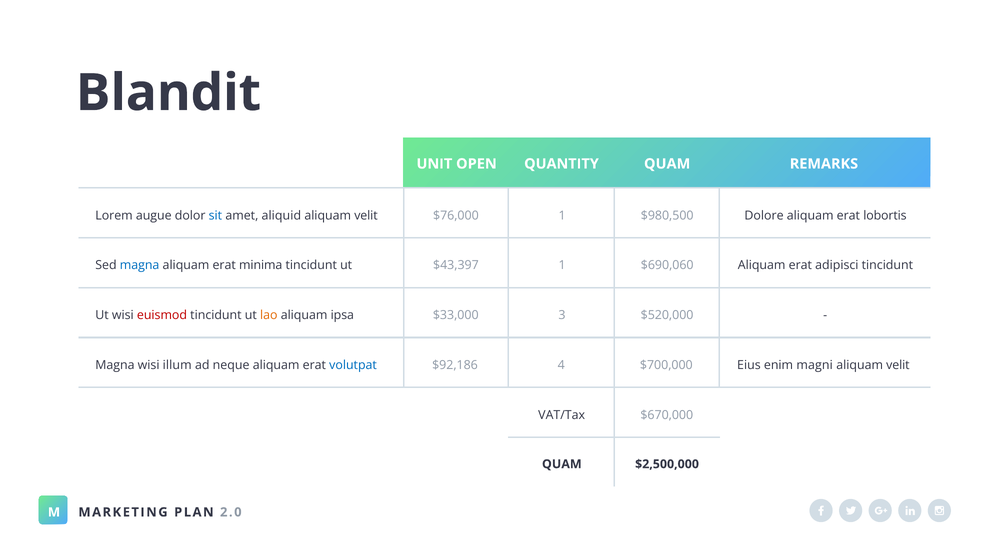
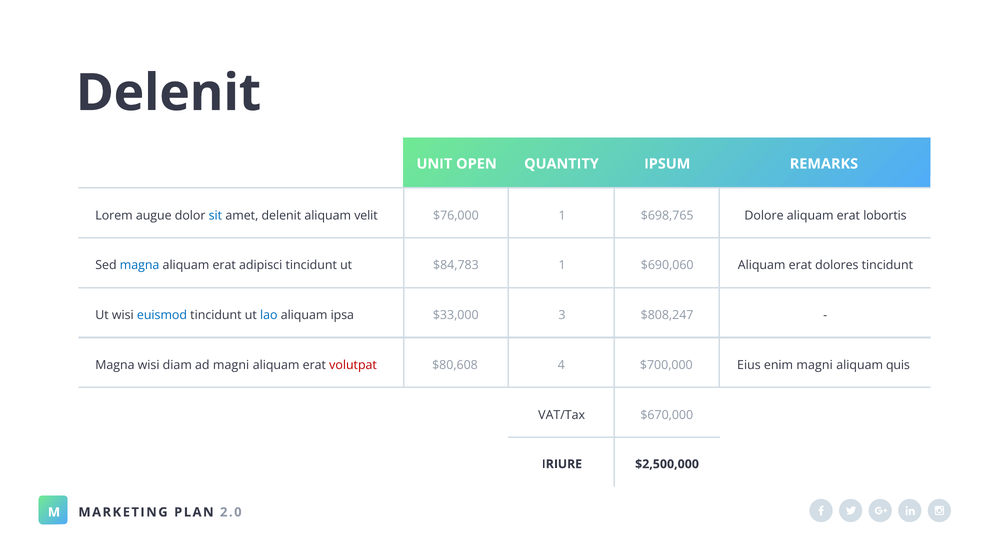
Blandit: Blandit -> Delenit (168, 93)
QUANTITY QUAM: QUAM -> IPSUM (667, 164)
amet aliquid: aliquid -> delenit (281, 215)
$980,500: $980,500 -> $698,765 (667, 215)
minima: minima -> adipisci (261, 265)
$43,397: $43,397 -> $84,783 (456, 265)
adipisci: adipisci -> dolores (837, 265)
euismod colour: red -> blue (162, 315)
lao colour: orange -> blue (269, 315)
$520,000: $520,000 -> $808,247 (667, 315)
illum: illum -> diam (177, 365)
ad neque: neque -> magni (231, 365)
volutpat colour: blue -> red (353, 365)
$92,186: $92,186 -> $80,608 (455, 365)
velit: velit -> quis (898, 365)
QUAM: QUAM -> IRIURE (562, 464)
